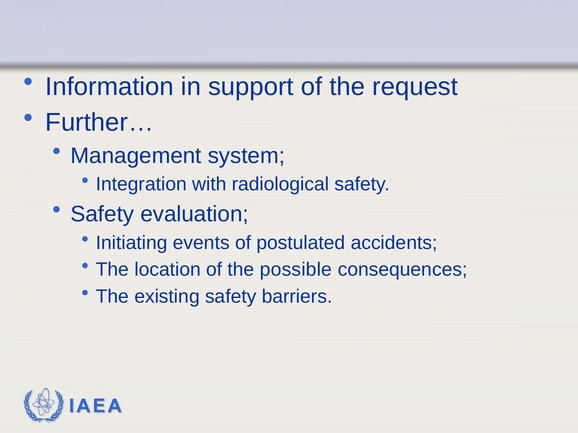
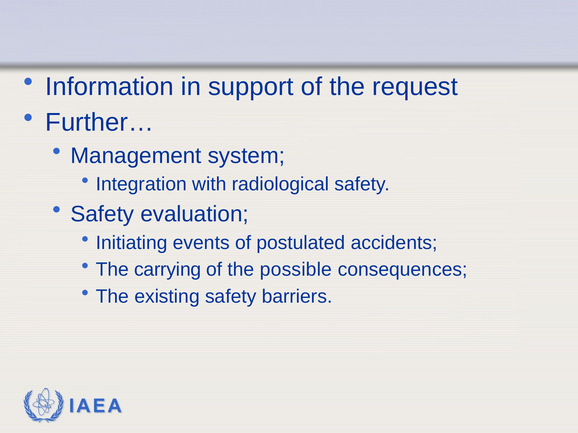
location: location -> carrying (168, 270)
